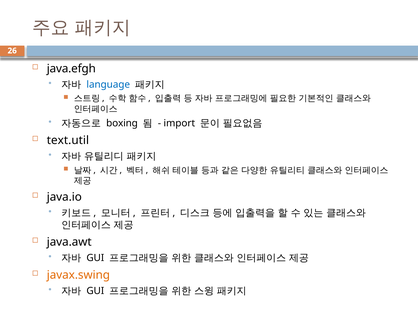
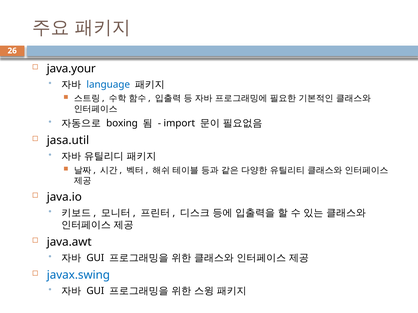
java.efgh: java.efgh -> java.your (71, 69)
text.util: text.util -> jasa.util (68, 141)
javax.swing colour: orange -> blue (78, 275)
